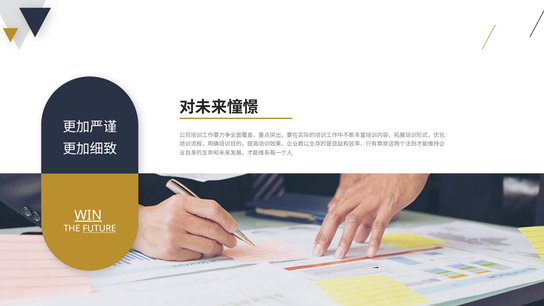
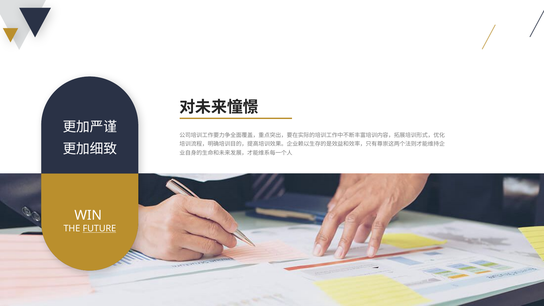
WIN underline: present -> none (88, 215)
